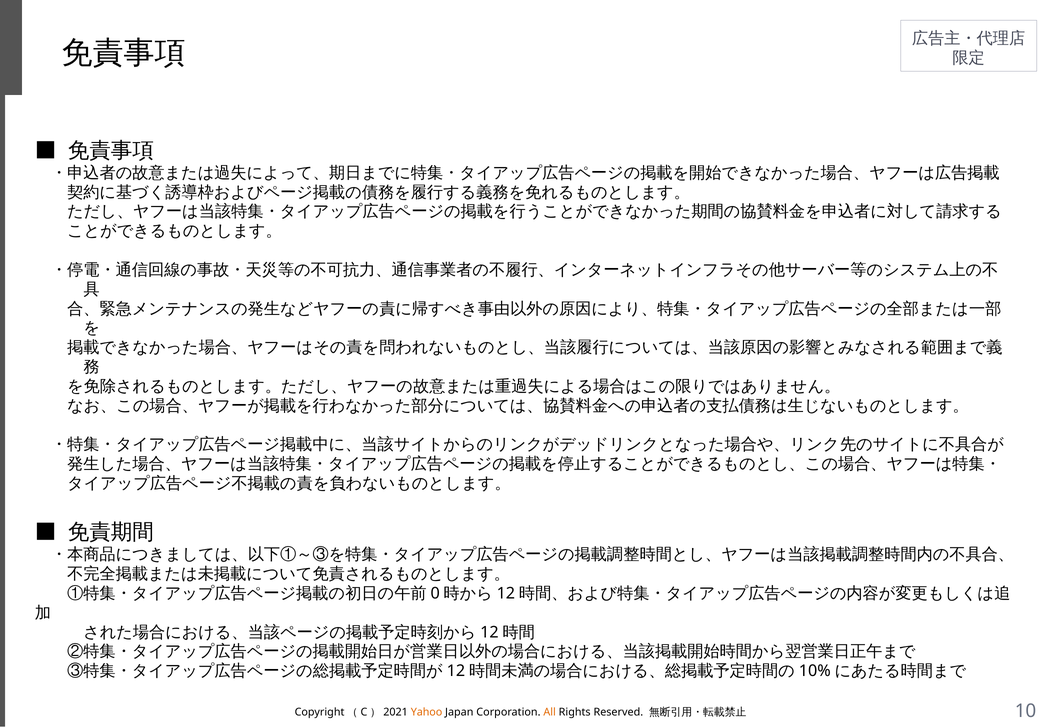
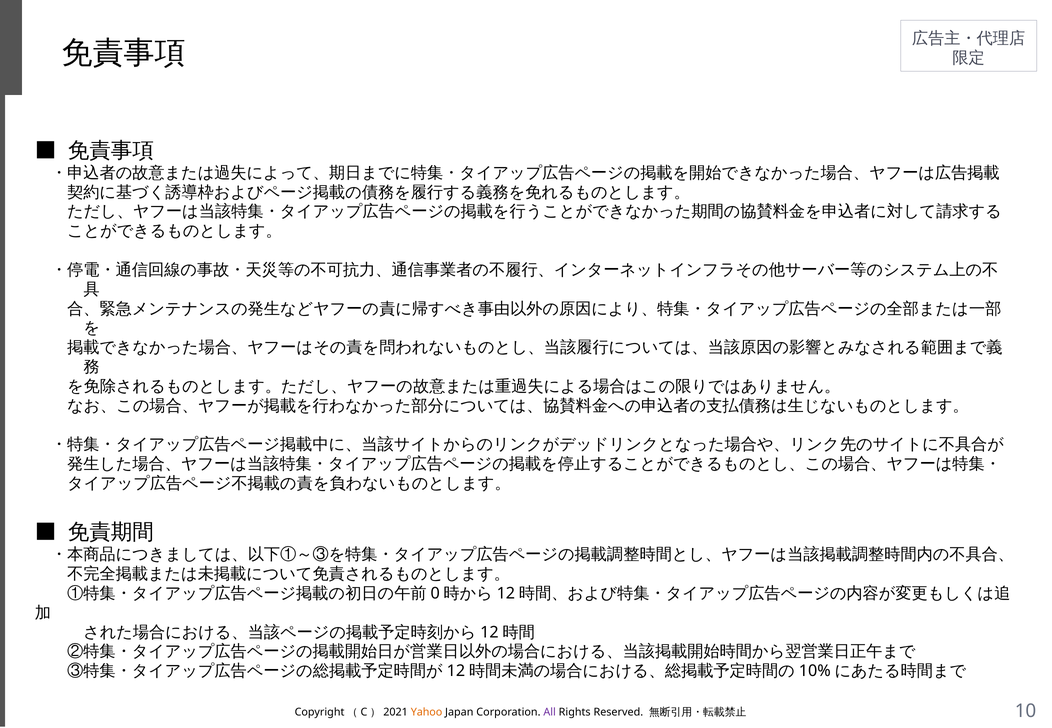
All colour: orange -> purple (550, 713)
